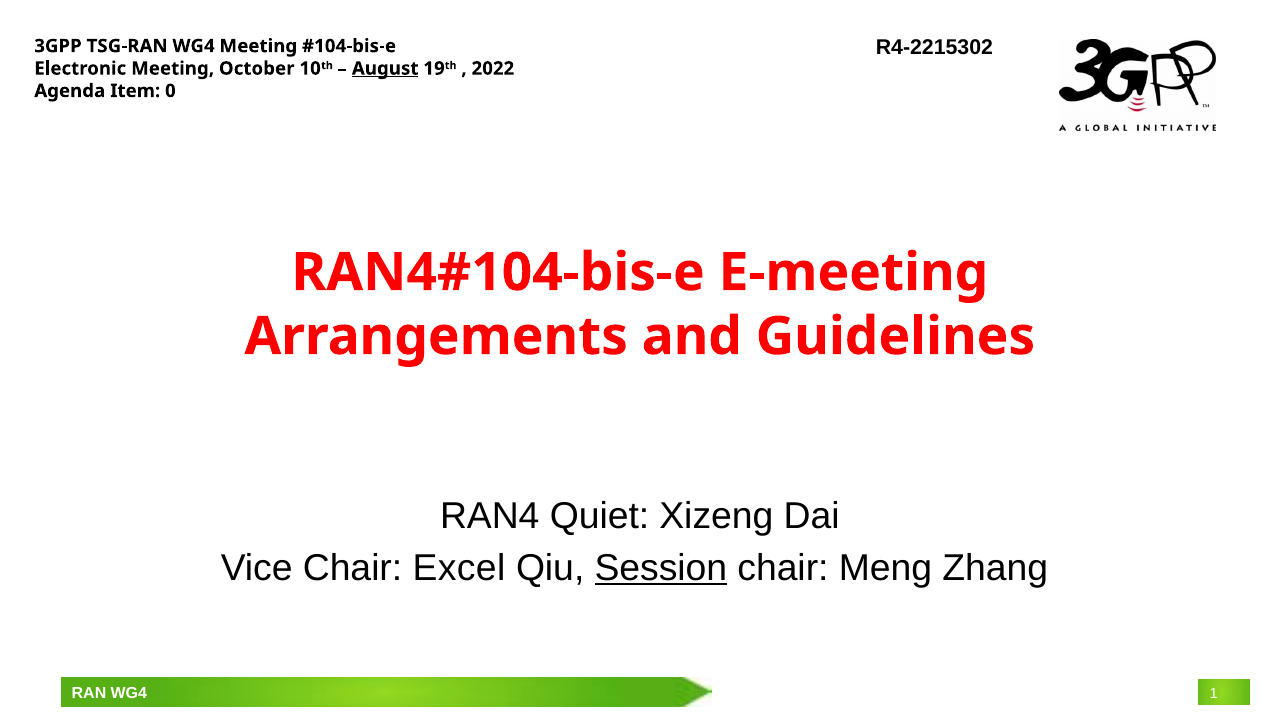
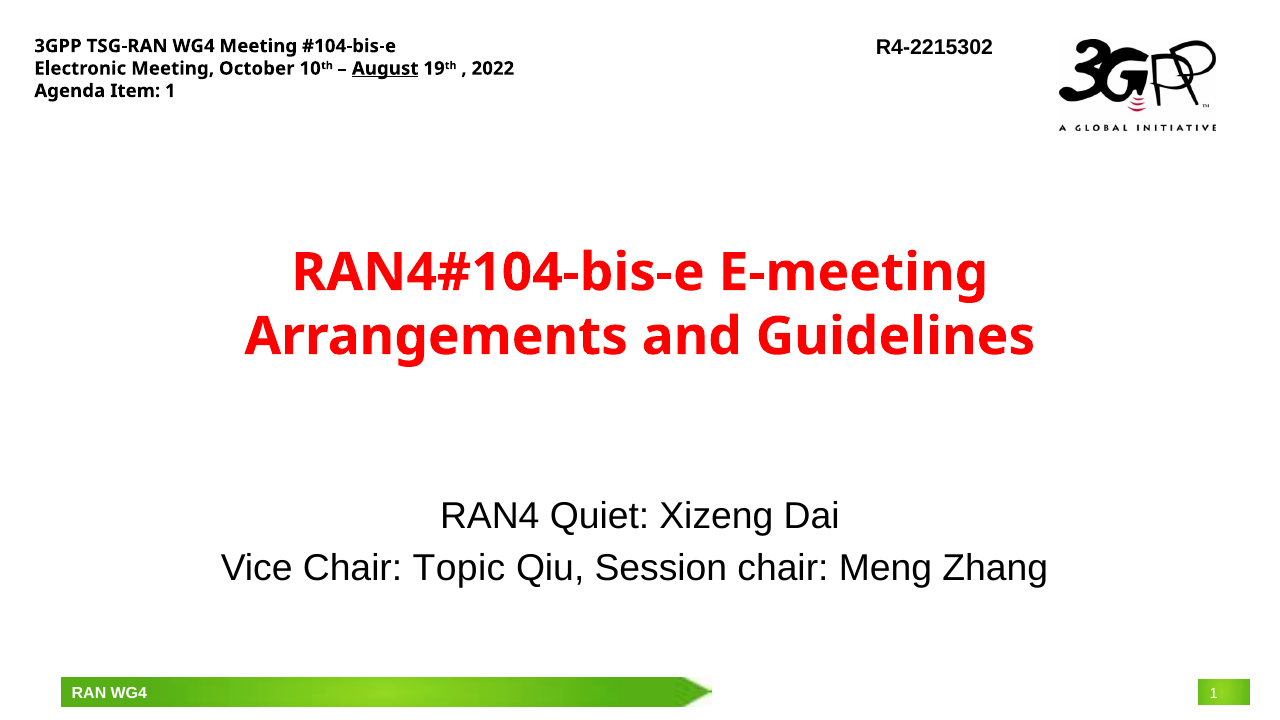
Item 0: 0 -> 1 (170, 91)
Excel: Excel -> Topic (459, 568)
Session underline: present -> none (661, 568)
